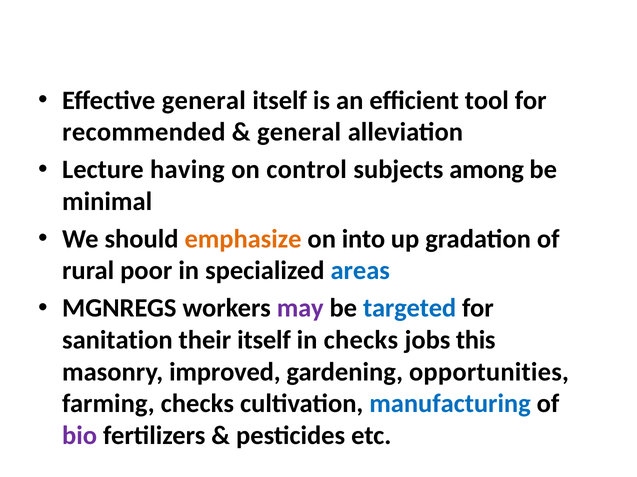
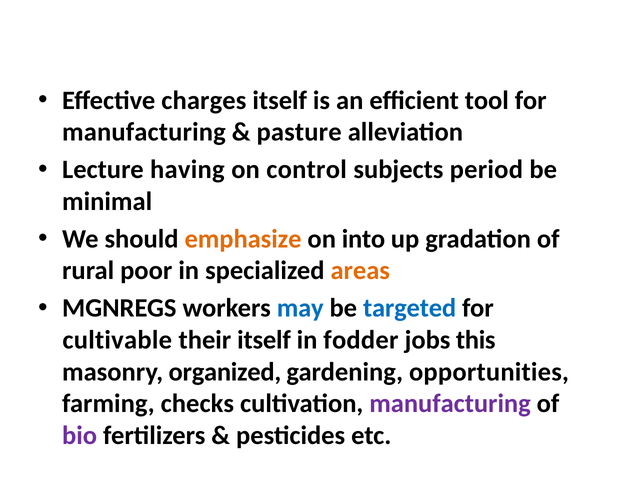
Effective general: general -> charges (204, 101)
recommended: recommended -> manufacturing (144, 132)
general: general -> pasture (299, 132)
among: among -> period (486, 170)
areas colour: blue -> orange (360, 271)
may colour: purple -> blue (300, 309)
sanitation: sanitation -> cultivable (117, 341)
in checks: checks -> fodder (361, 341)
improved: improved -> organized (225, 372)
manufacturing colour: blue -> purple (450, 404)
